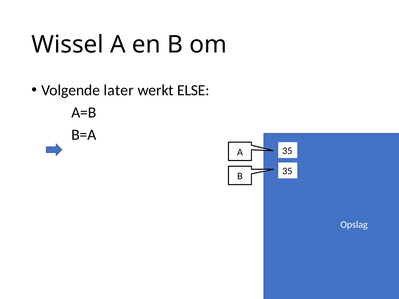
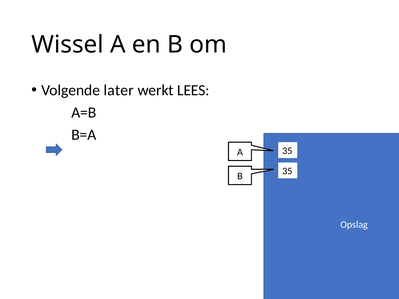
ELSE: ELSE -> LEES (193, 90)
